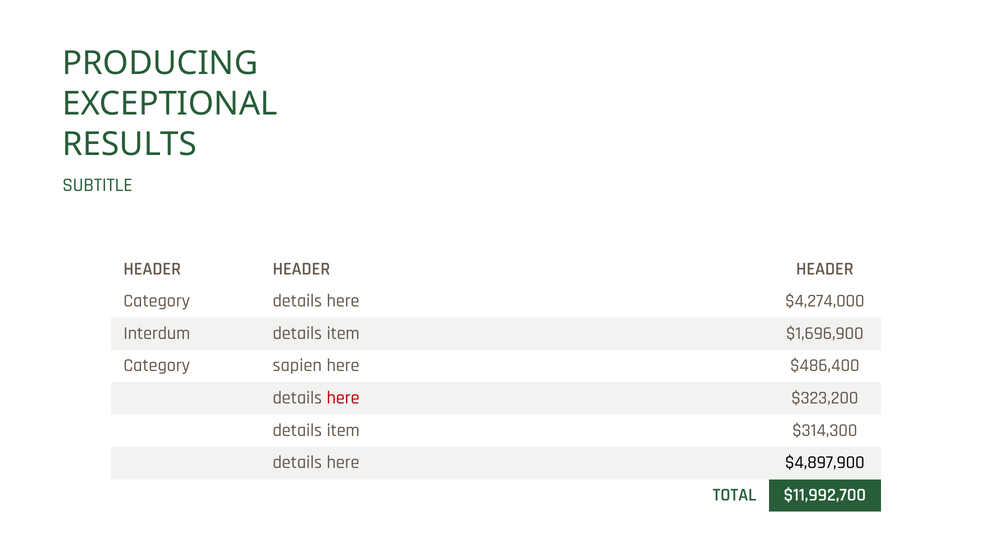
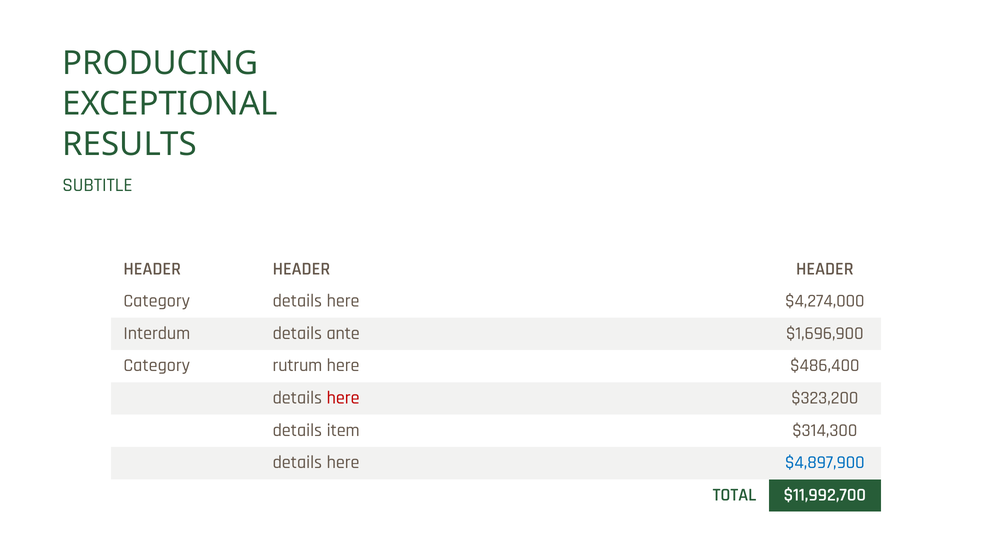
item: item -> ante (343, 333)
sapien: sapien -> rutrum (297, 366)
$4,897,900 colour: black -> blue (825, 462)
